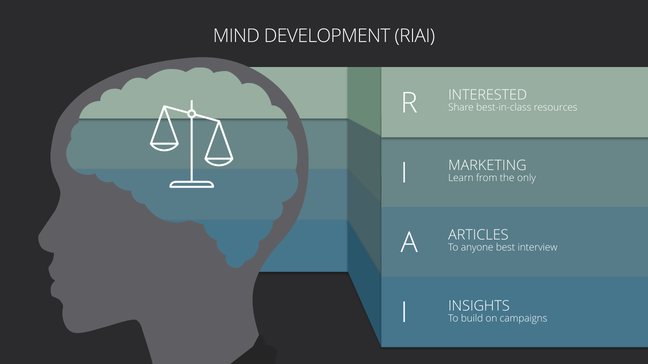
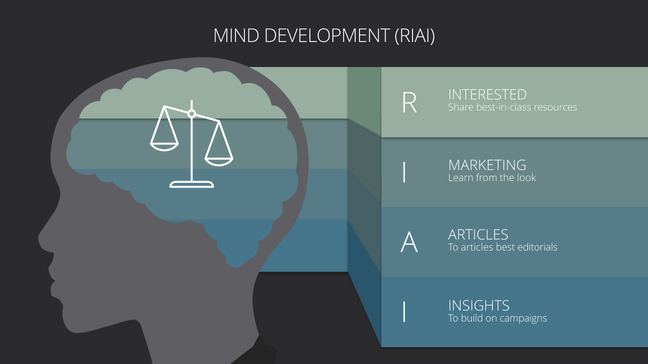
only: only -> look (527, 178)
To anyone: anyone -> articles (477, 248)
interview: interview -> editorials (538, 248)
